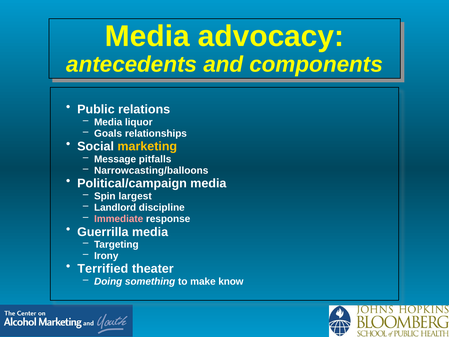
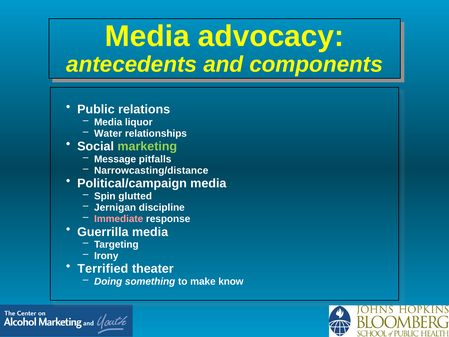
Goals: Goals -> Water (108, 133)
marketing colour: yellow -> light green (147, 146)
Narrowcasting/balloons: Narrowcasting/balloons -> Narrowcasting/distance (151, 170)
largest: largest -> glutted (135, 196)
Landlord: Landlord -> Jernigan (115, 207)
